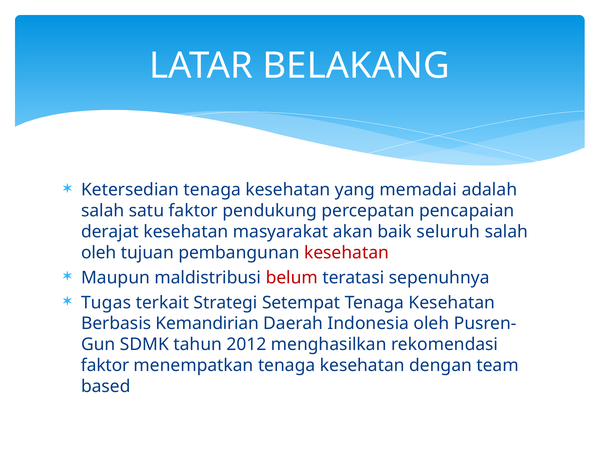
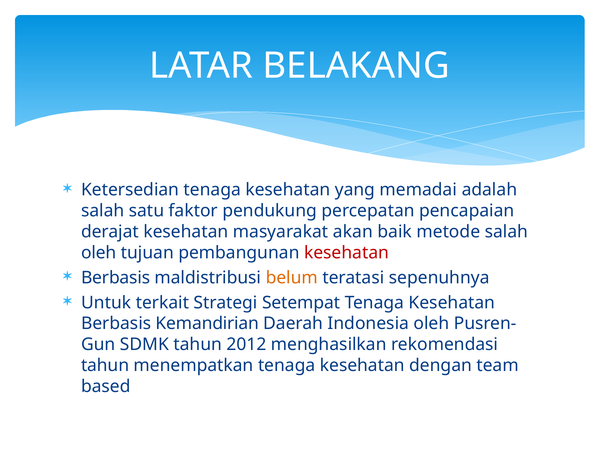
seluruh: seluruh -> metode (448, 232)
Maupun: Maupun -> Berbasis (116, 278)
belum colour: red -> orange (292, 278)
Tugas: Tugas -> Untuk (106, 303)
faktor: faktor -> tahun (105, 366)
